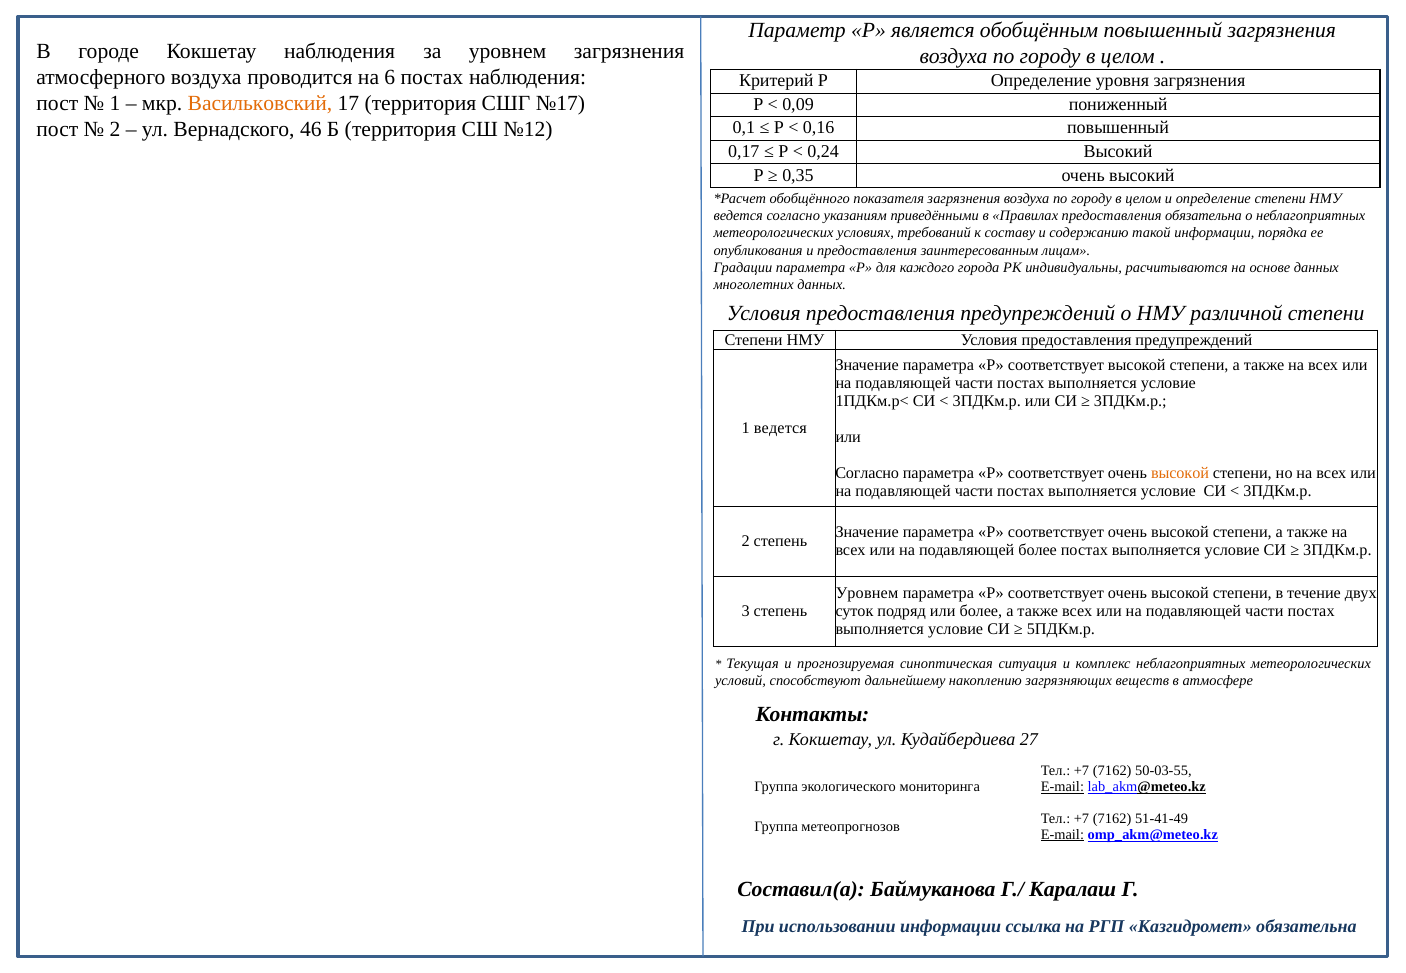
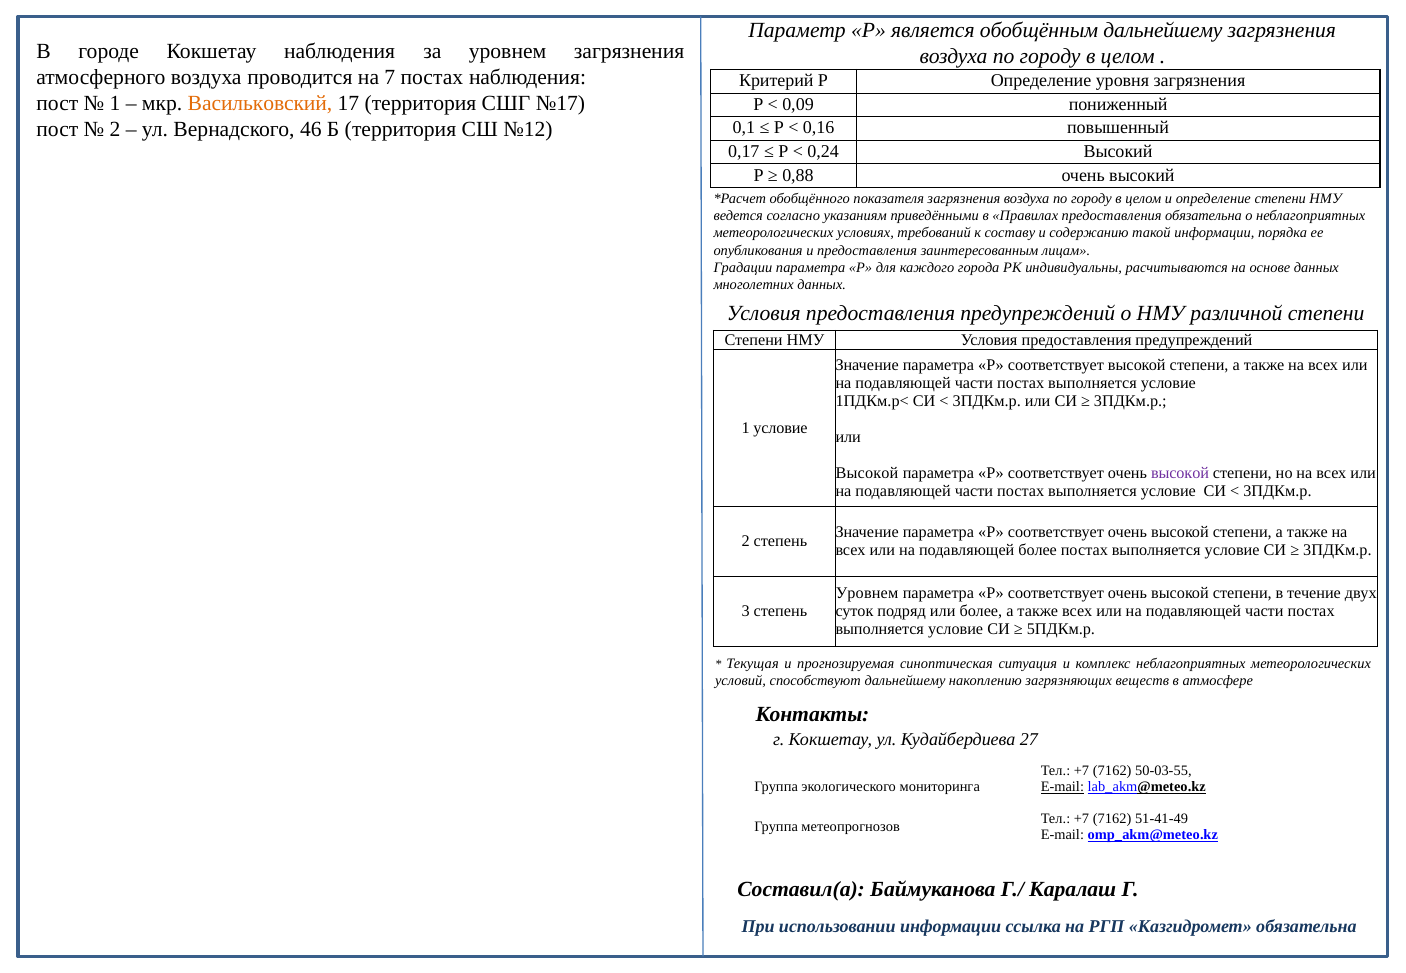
обобщённым повышенный: повышенный -> дальнейшему (1163, 30)
6: 6 -> 7 (390, 77)
0,35: 0,35 -> 0,88 (798, 175)
1 ведется: ведется -> условие (781, 428)
Согласно: Согласно -> Высокой (867, 473)
высокой colour: orange -> purple (1180, 473)
E-mail underline: present -> none (1062, 835)
